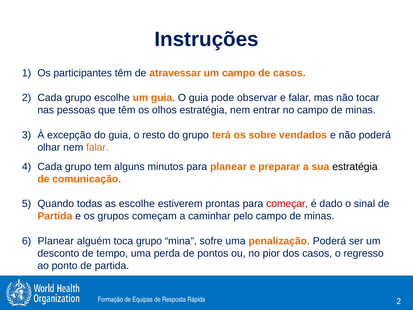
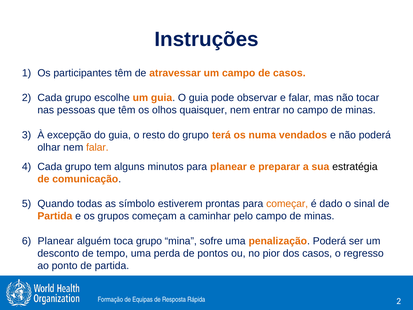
olhos estratégia: estratégia -> quaisquer (203, 110)
sobre: sobre -> numa (262, 135)
as escolhe: escolhe -> símbolo (137, 204)
começar colour: red -> orange (287, 204)
